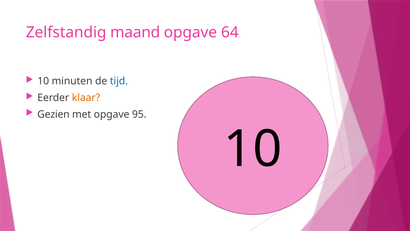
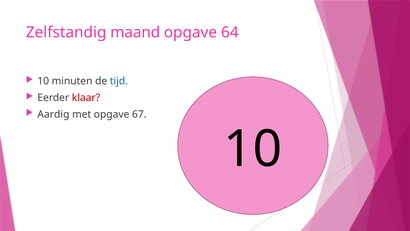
klaar colour: orange -> red (86, 98)
Gezien: Gezien -> Aardig (53, 114)
95: 95 -> 67 (139, 114)
